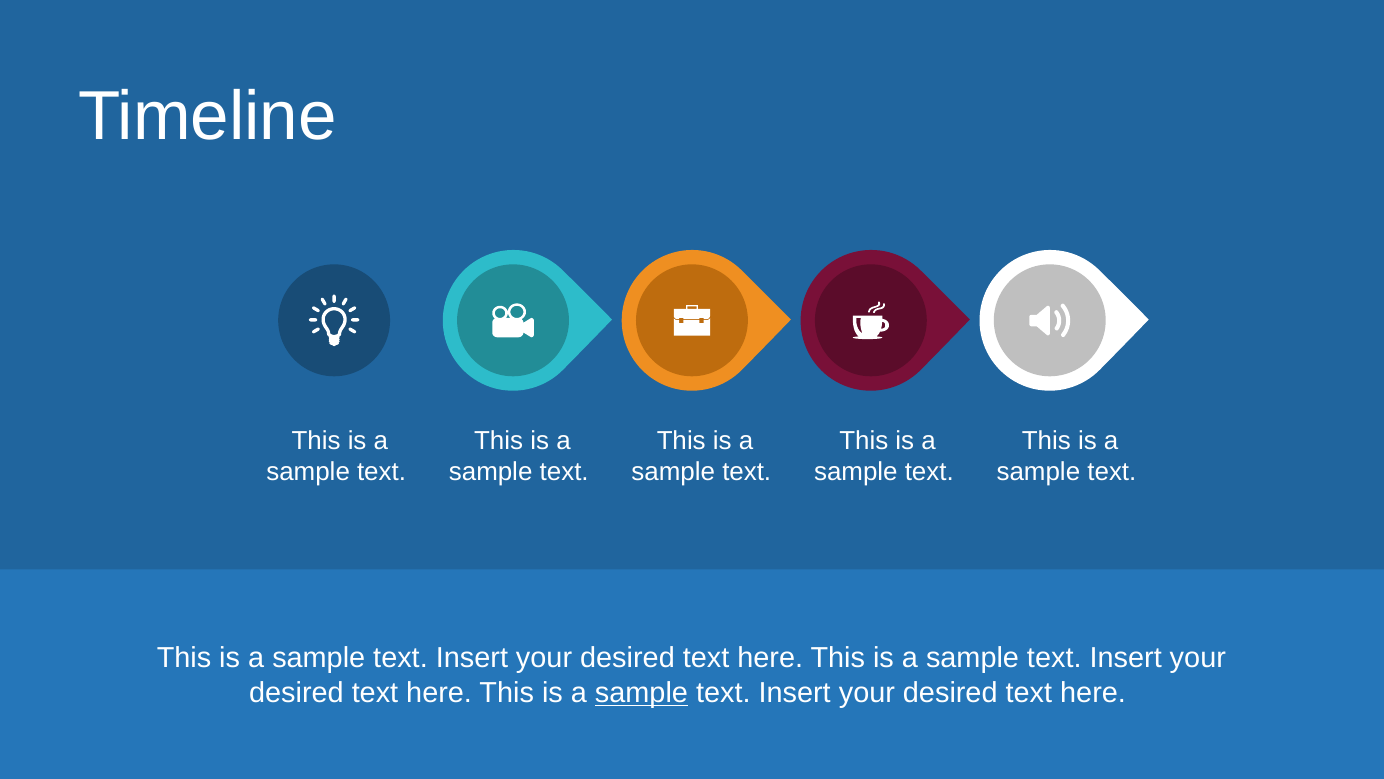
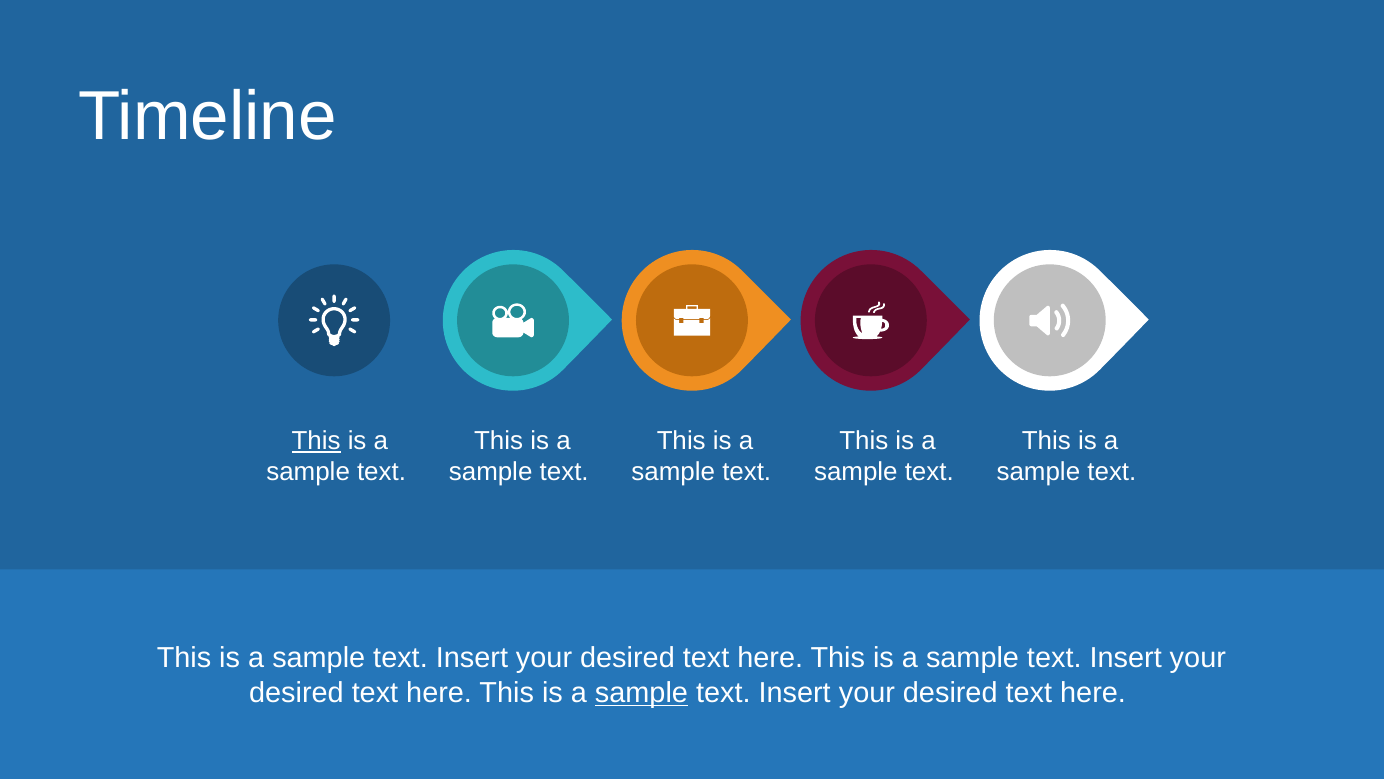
This underline: none -> present (316, 441)
